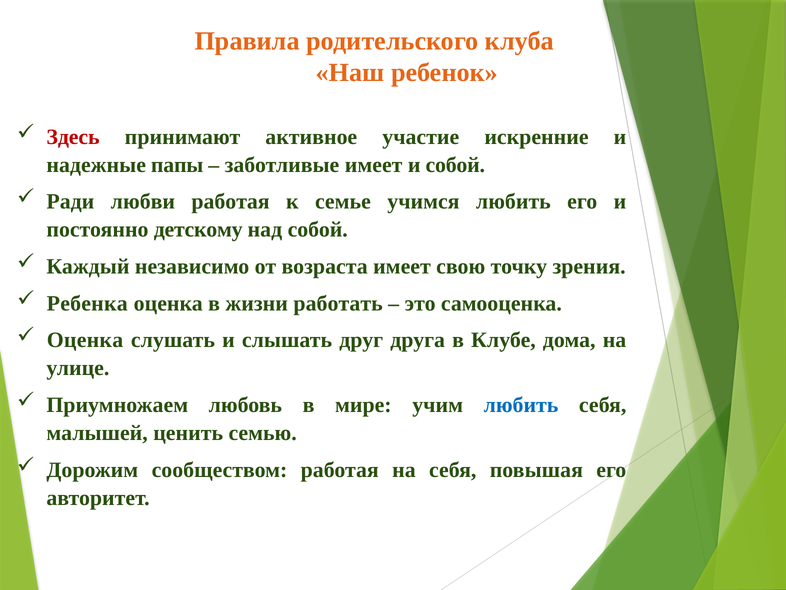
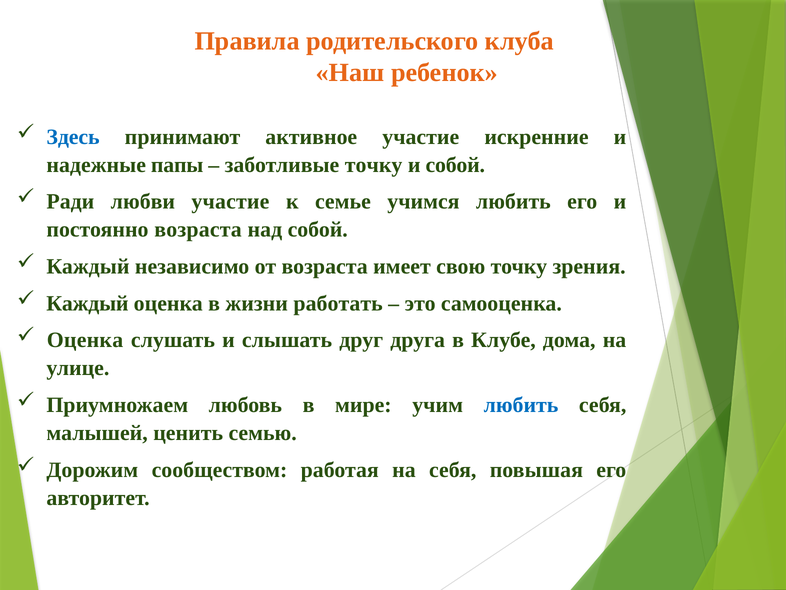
Здесь colour: red -> blue (73, 137)
заботливые имеет: имеет -> точку (374, 165)
любви работая: работая -> участие (230, 202)
постоянно детскому: детскому -> возраста (198, 230)
Ребенка: Ребенка -> Каждый (87, 303)
